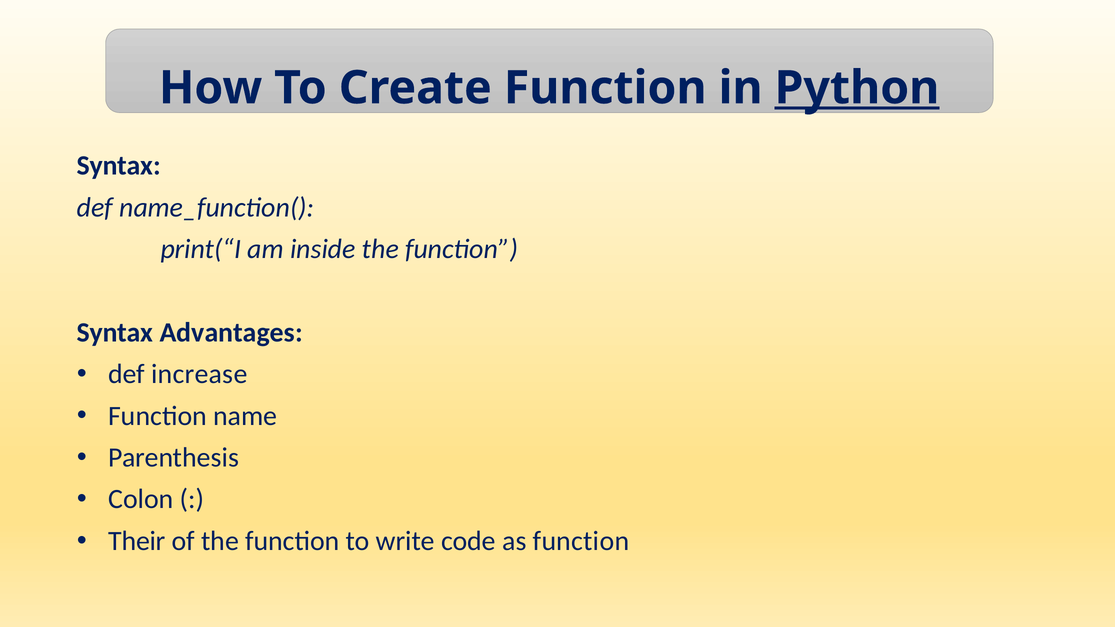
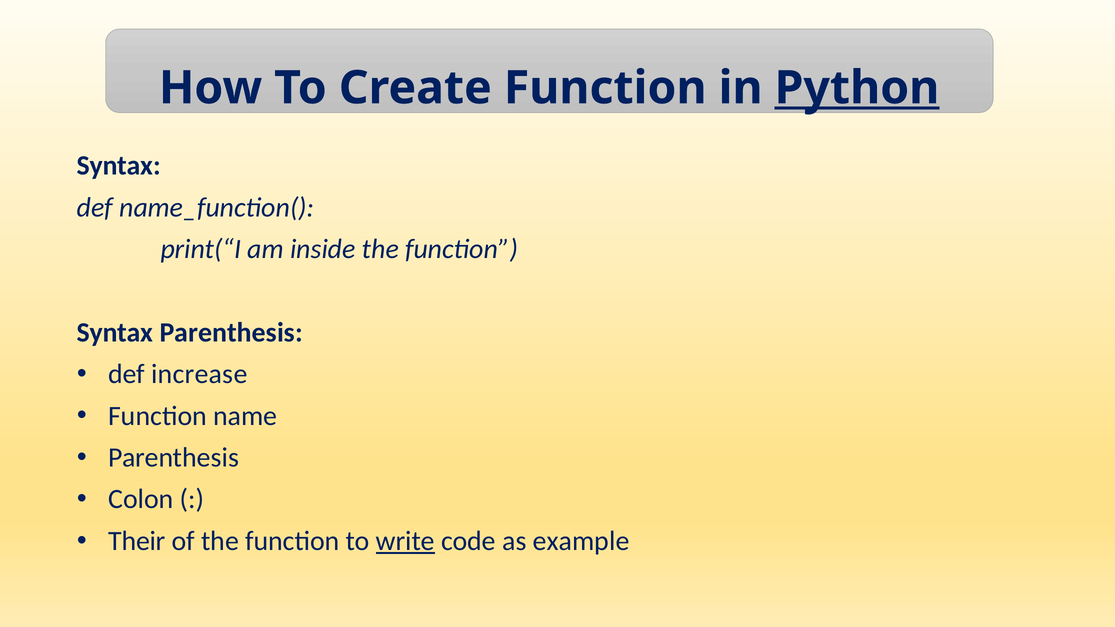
Syntax Advantages: Advantages -> Parenthesis (231, 333)
write underline: none -> present (405, 541)
as function: function -> example (581, 541)
